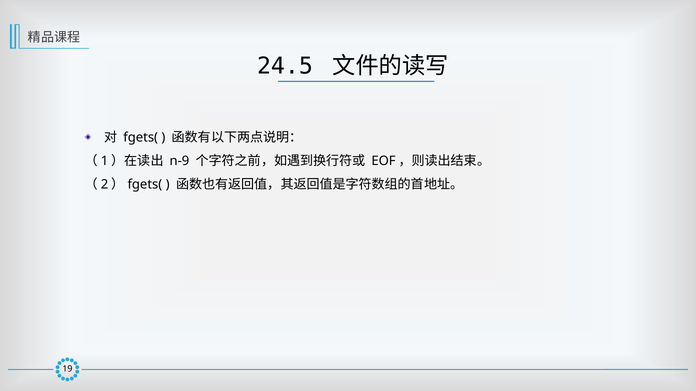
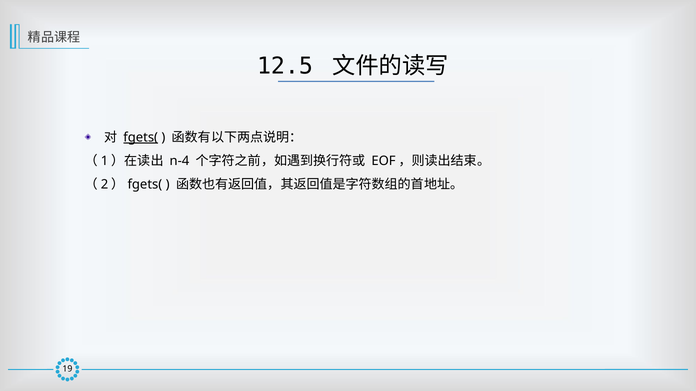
24.5: 24.5 -> 12.5 (285, 66)
fgets( underline: none -> present (141, 138)
n-9: n-9 -> n-4 (179, 161)
